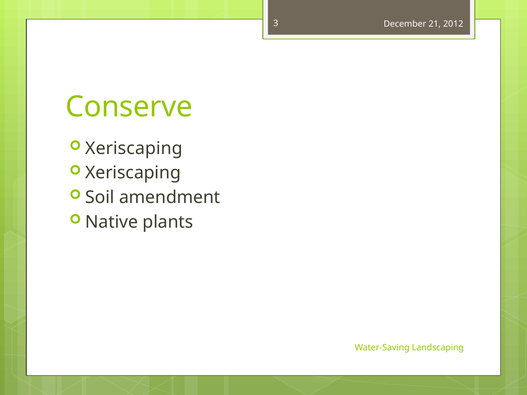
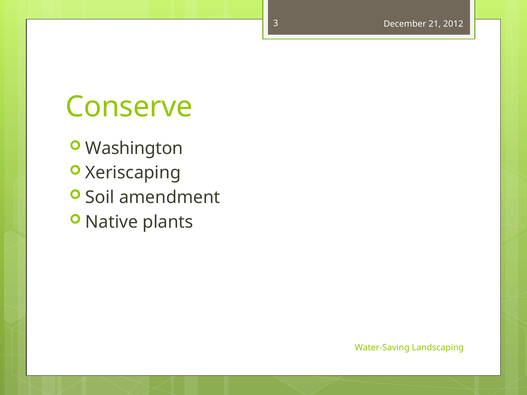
Xeriscaping: Xeriscaping -> Washington (134, 148)
